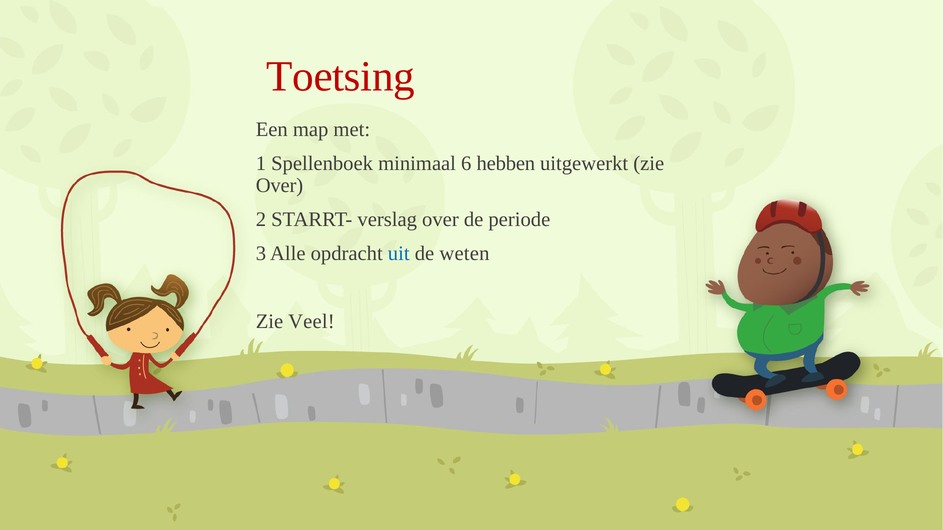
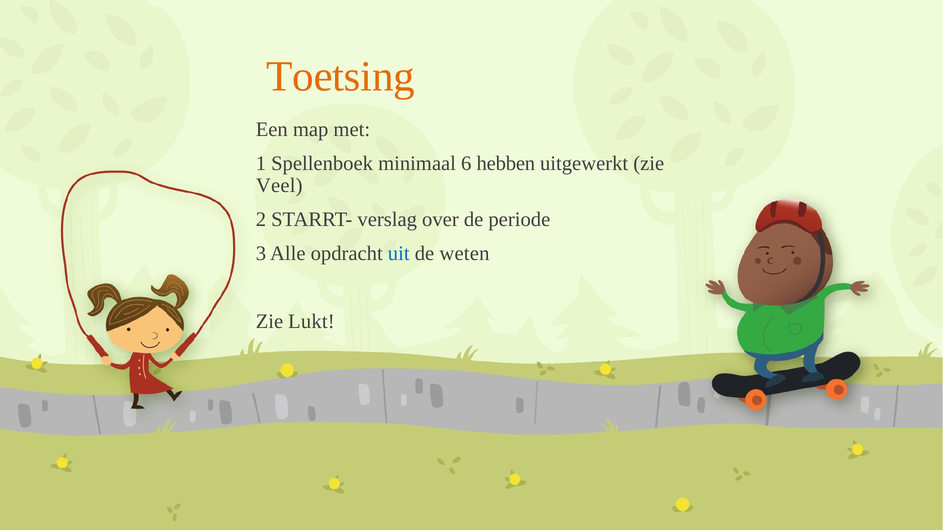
Toetsing colour: red -> orange (341, 77)
Over: Over -> Veel (279, 186)
Veel: Veel -> Lukt (311, 322)
